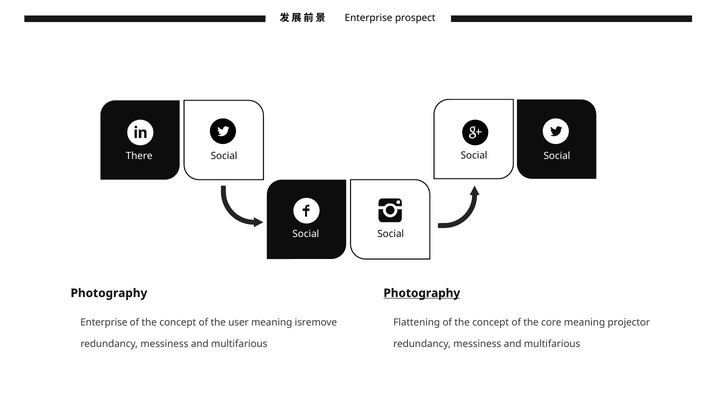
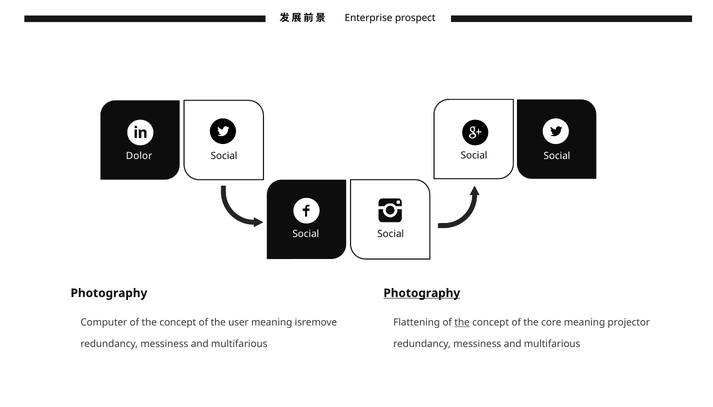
There: There -> Dolor (139, 156)
Enterprise: Enterprise -> Computer (104, 322)
the underline: none -> present (462, 322)
